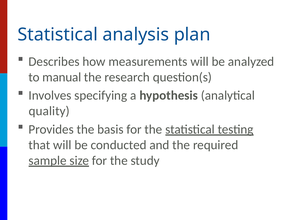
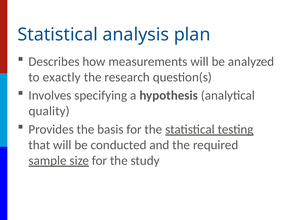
manual: manual -> exactly (62, 77)
